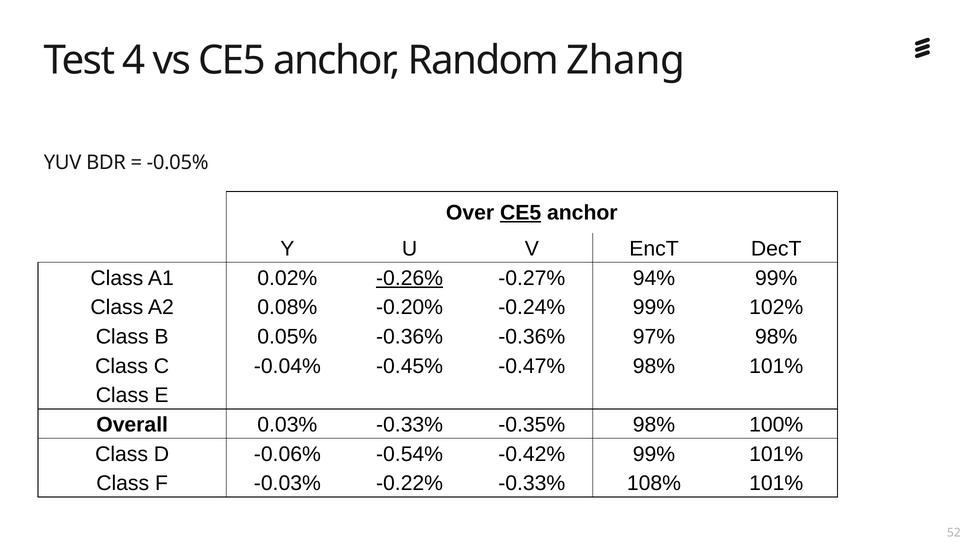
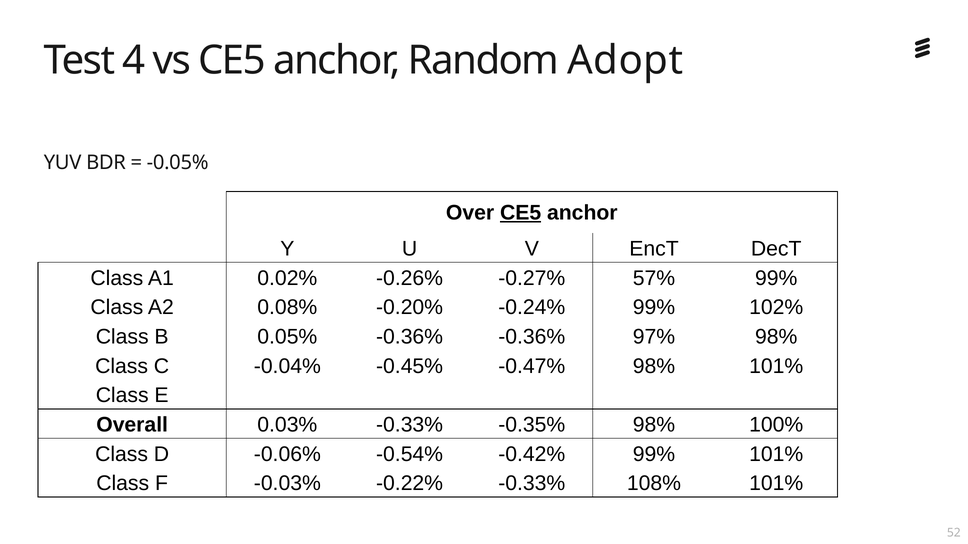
Zhang: Zhang -> Adopt (625, 60)
-0.26% underline: present -> none (410, 278)
94%: 94% -> 57% (654, 278)
